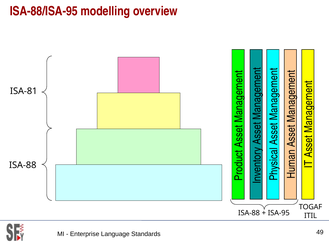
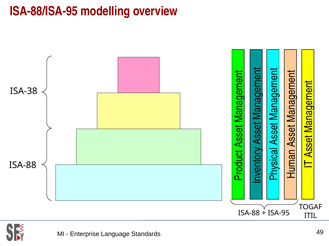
ISA-81: ISA-81 -> ISA-38 (24, 91)
